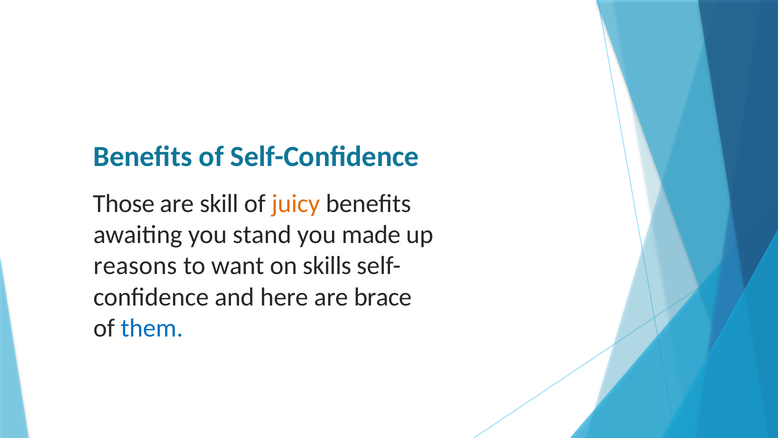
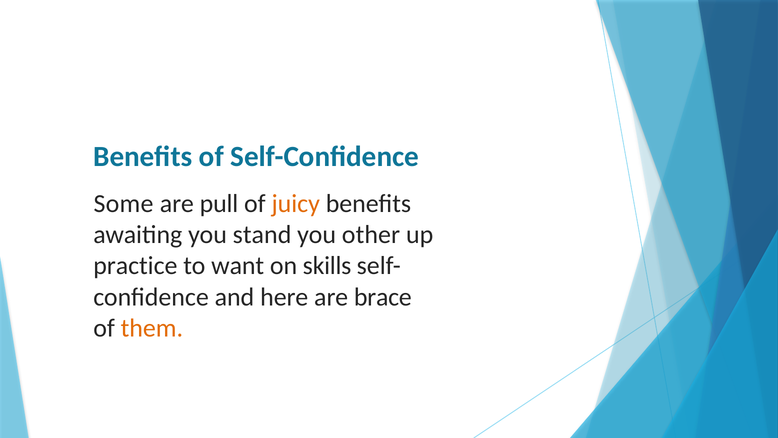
Those: Those -> Some (123, 203)
skill: skill -> pull (219, 203)
made: made -> other (371, 234)
reasons: reasons -> practice (135, 266)
them colour: blue -> orange (152, 328)
